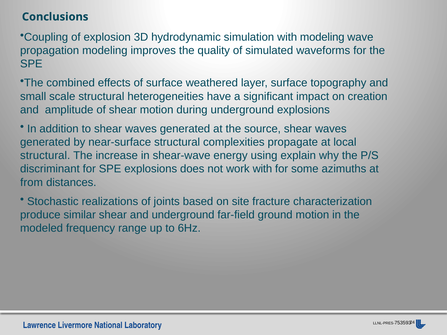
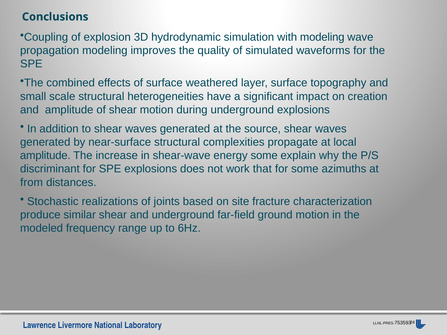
structural: structural -> amplitude (45, 156)
energy using: using -> some (264, 156)
work with: with -> that (262, 169)
